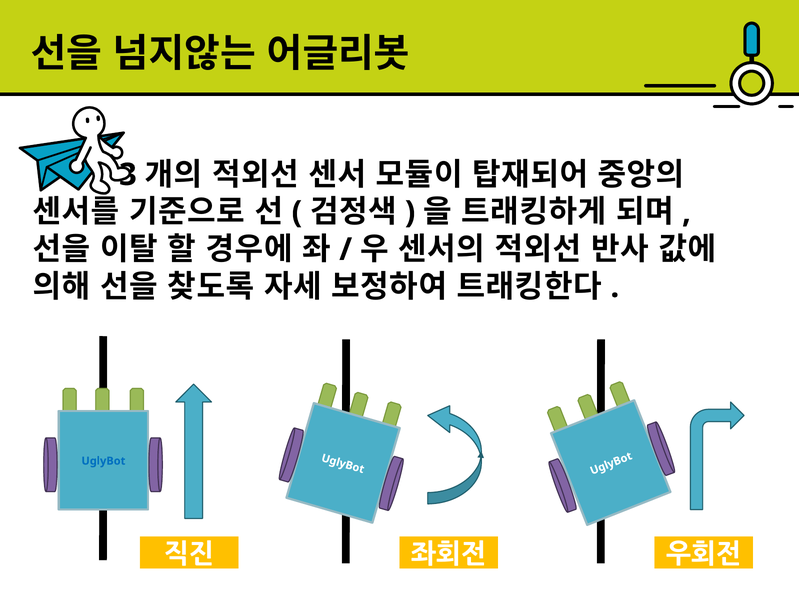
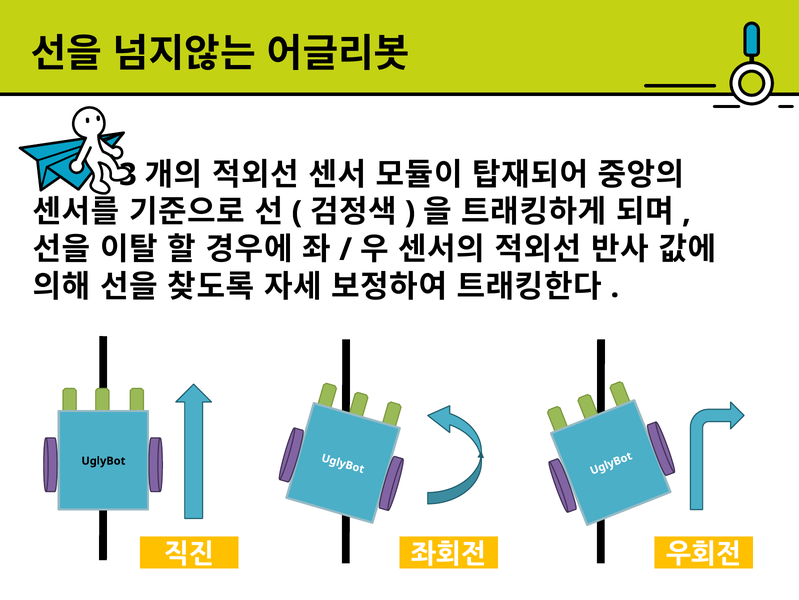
UglyBot colour: blue -> black (103, 460)
